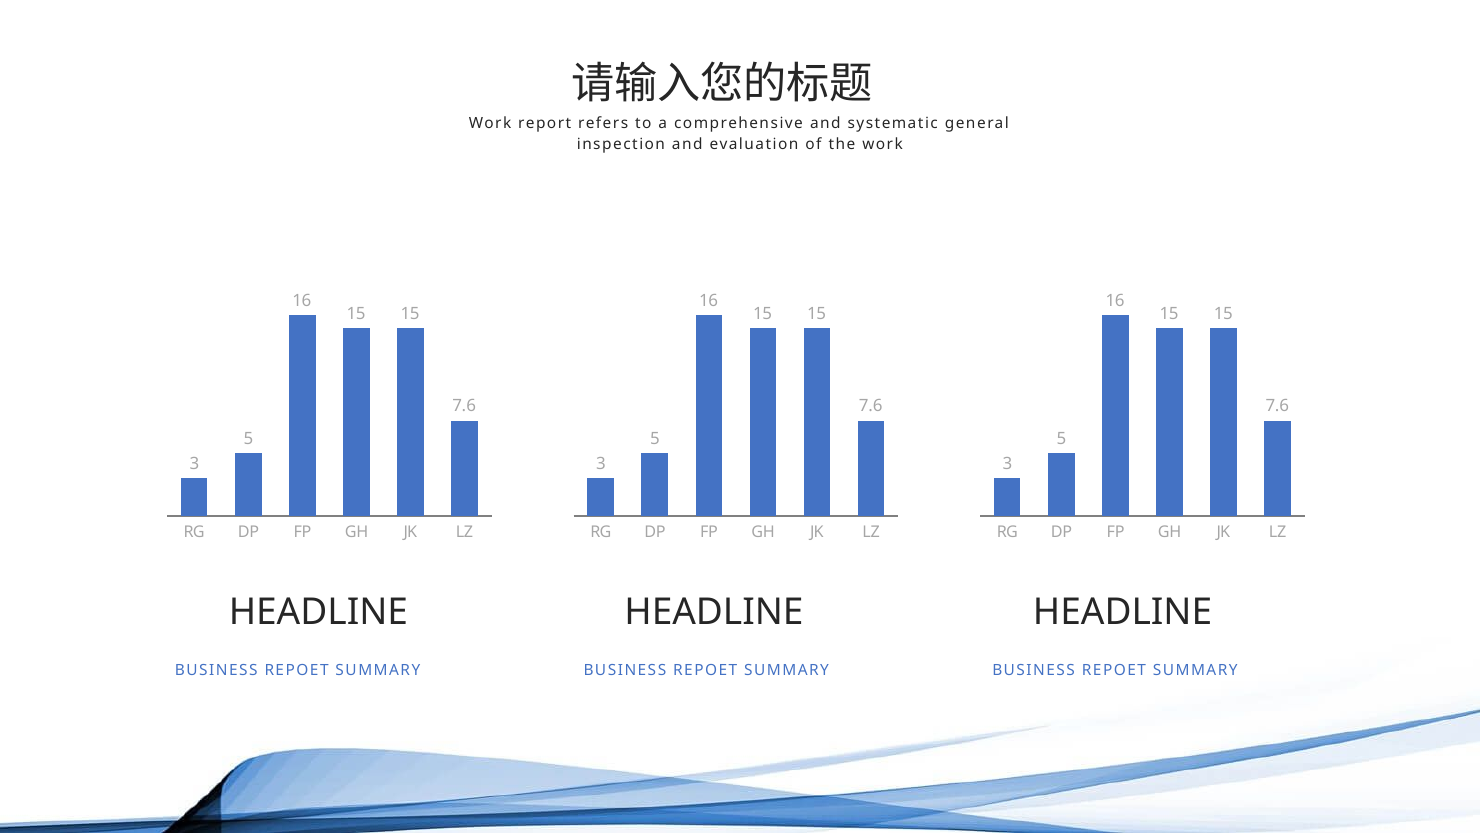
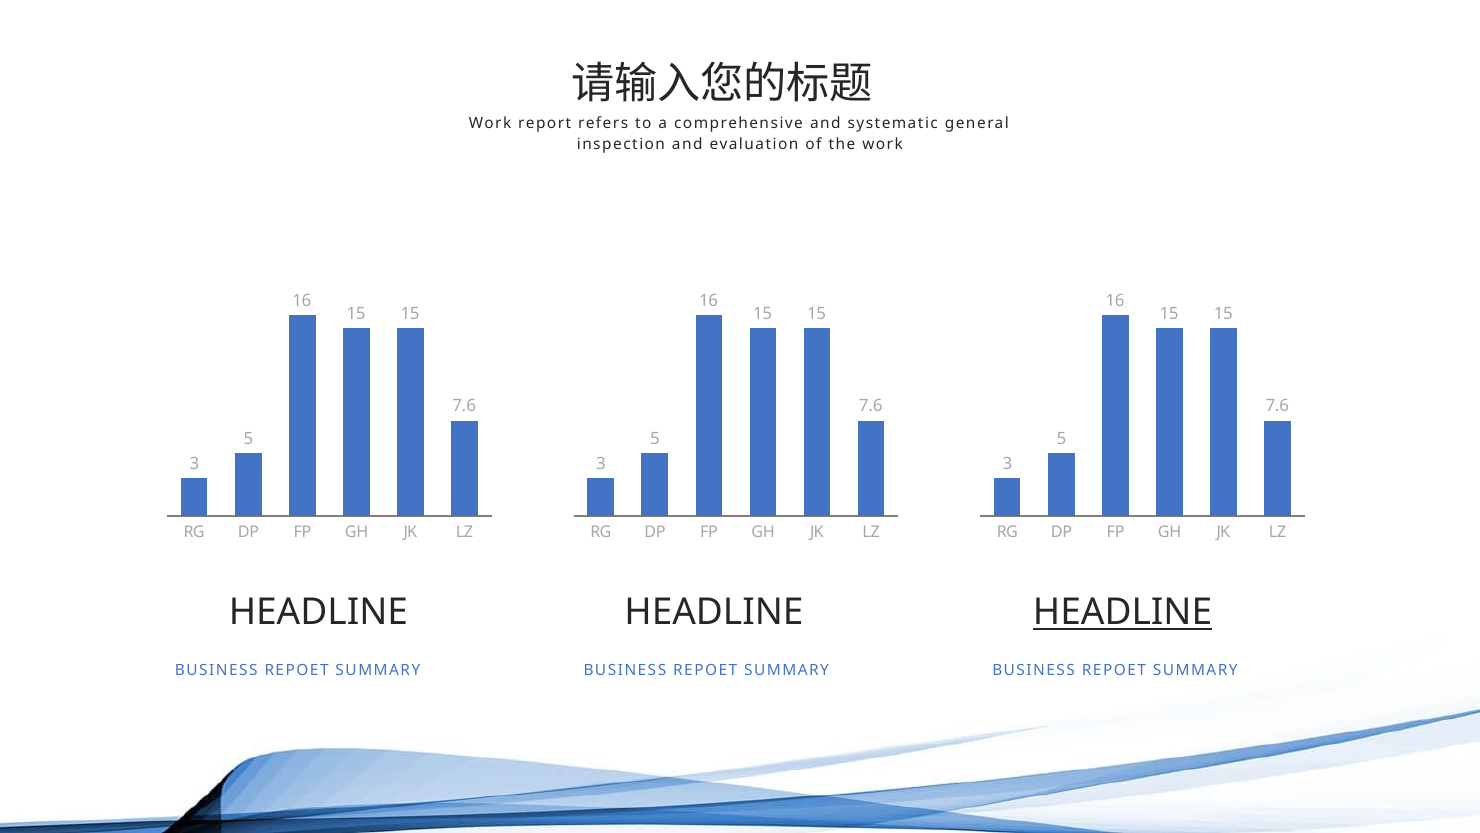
HEADLINE underline: none -> present (1123, 612)
